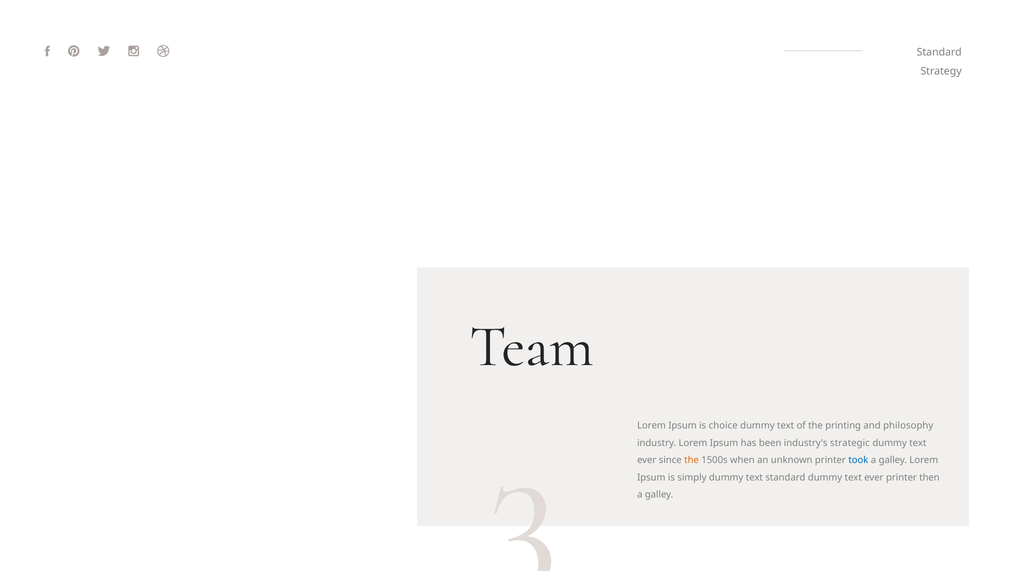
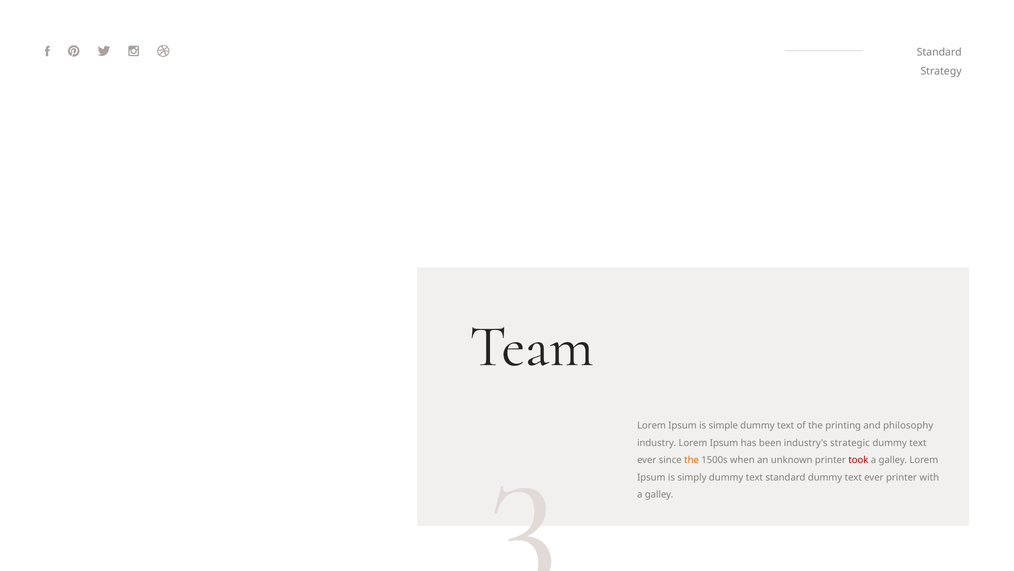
choice: choice -> simple (723, 425)
took colour: blue -> red (858, 460)
then: then -> with (929, 477)
